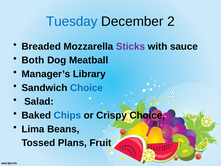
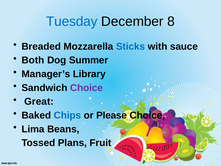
2: 2 -> 8 (171, 21)
Sticks colour: purple -> blue (131, 46)
Meatball: Meatball -> Summer (89, 60)
Choice colour: blue -> purple (86, 88)
Salad: Salad -> Great (39, 101)
Crispy: Crispy -> Please (112, 115)
